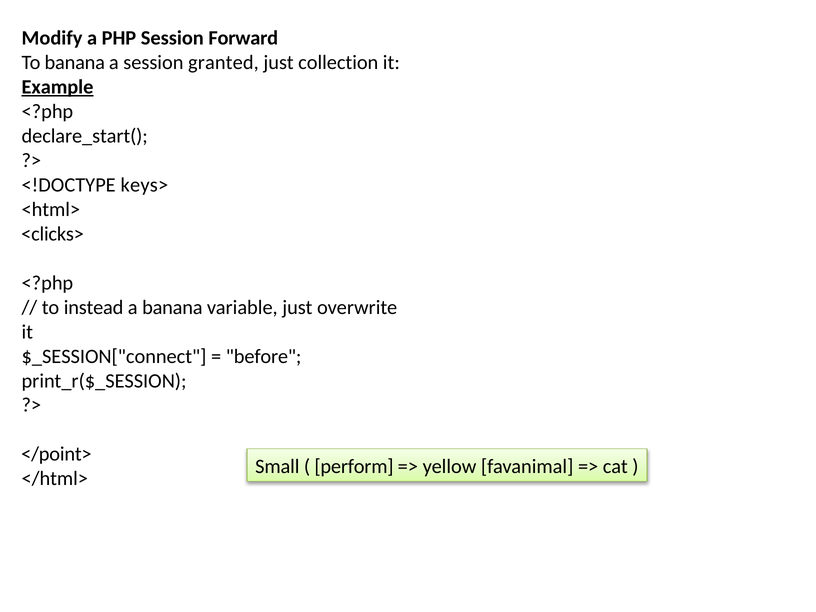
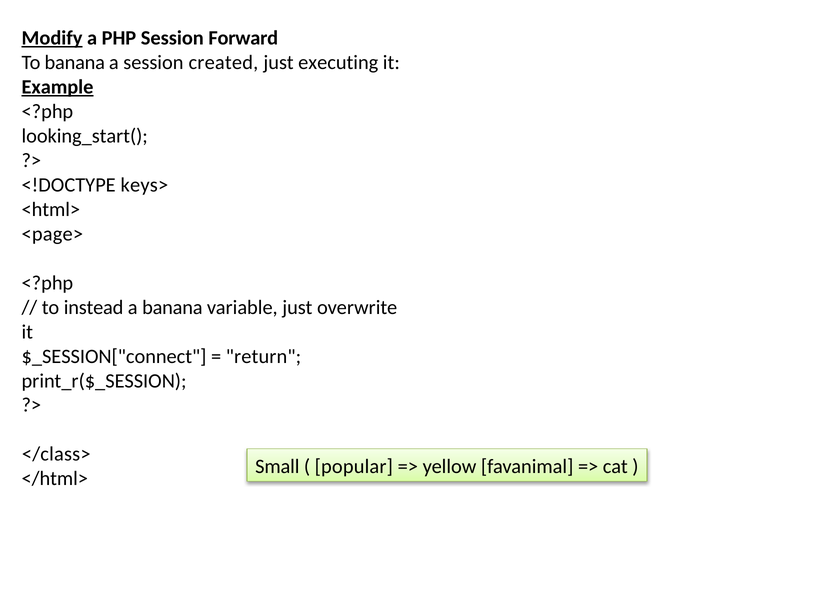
Modify underline: none -> present (52, 38)
granted: granted -> created (223, 63)
collection: collection -> executing (338, 63)
declare_start(: declare_start( -> looking_start( (85, 136)
<clicks>: <clicks> -> <page> (52, 234)
before: before -> return (263, 356)
</point>: </point> -> </class> (56, 454)
perform: perform -> popular (354, 466)
